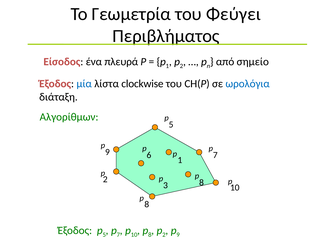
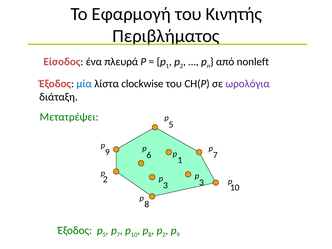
Γεωμετρία: Γεωμετρία -> Εφαρμογή (131, 14)
Φεύγει: Φεύγει -> Κινητής (234, 14)
σημείο: σημείο -> nonleft (253, 62)
ωρολόγια colour: blue -> purple (248, 84)
Αλγορίθμων: Αλγορίθμων -> Μετατρέψει (69, 117)
3 8: 8 -> 3 (201, 183)
